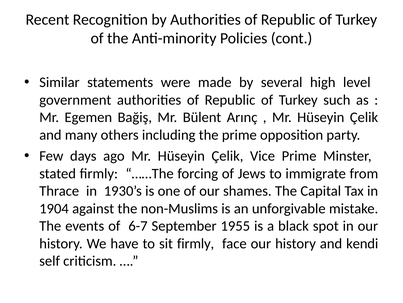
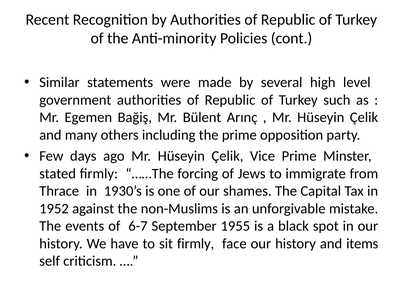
1904: 1904 -> 1952 (54, 208)
kendi: kendi -> items (362, 243)
